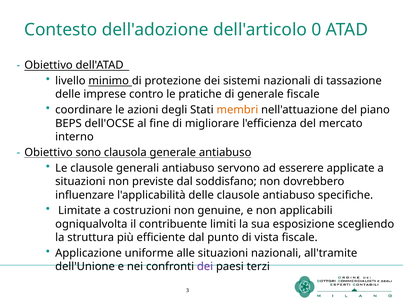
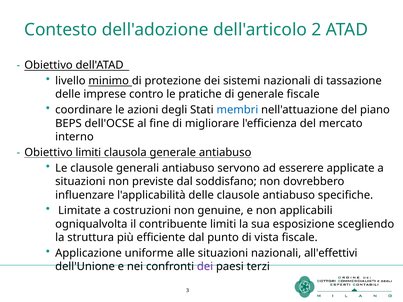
0: 0 -> 2 (317, 30)
membri colour: orange -> blue (237, 110)
Obiettivo sono: sono -> limiti (88, 153)
all'tramite: all'tramite -> all'effettivi (331, 253)
